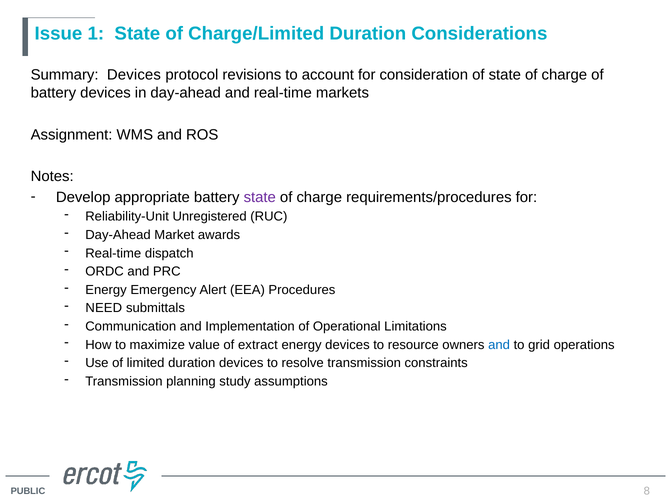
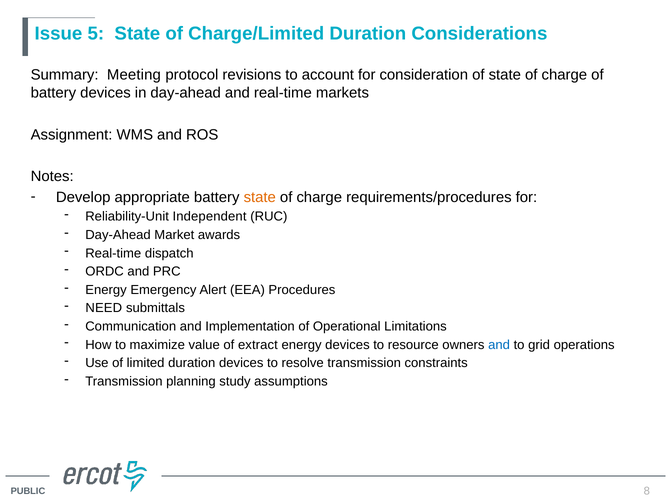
1: 1 -> 5 (96, 34)
Summary Devices: Devices -> Meeting (134, 75)
state colour: purple -> orange (260, 197)
Unregistered: Unregistered -> Independent (210, 217)
